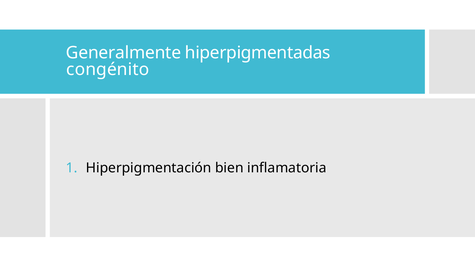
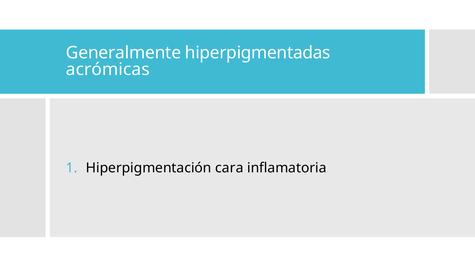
congénito: congénito -> acrómicas (108, 70)
bien: bien -> cara (229, 168)
